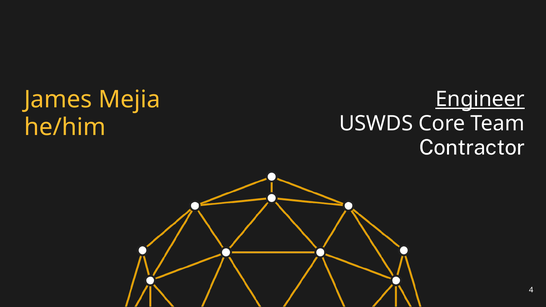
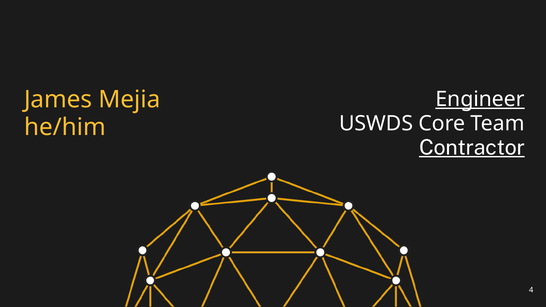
Contractor underline: none -> present (472, 148)
